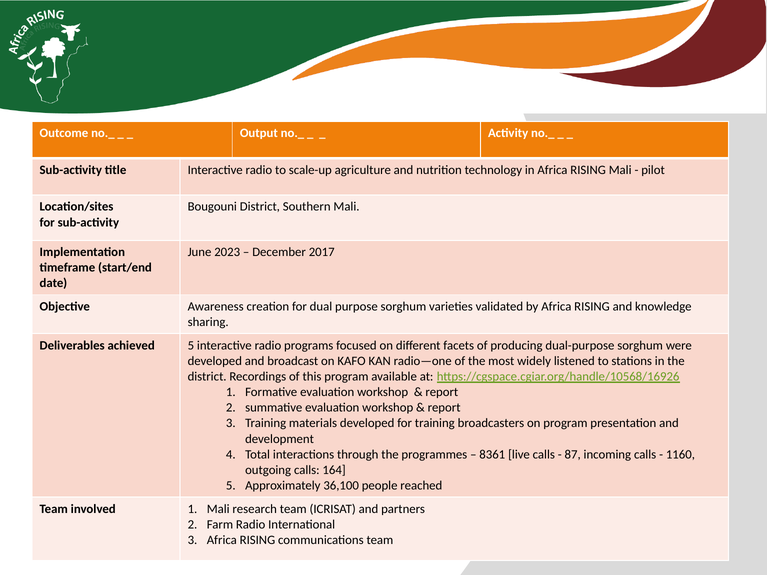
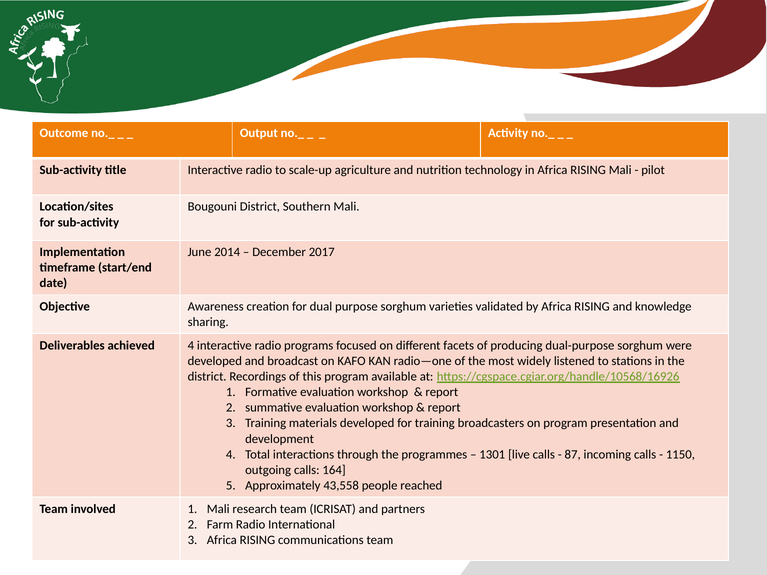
2023: 2023 -> 2014 (227, 252)
achieved 5: 5 -> 4 (191, 346)
8361: 8361 -> 1301 (492, 455)
1160: 1160 -> 1150 (680, 455)
36,100: 36,100 -> 43,558 (341, 486)
